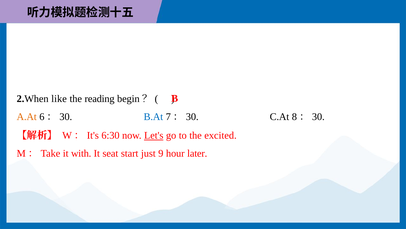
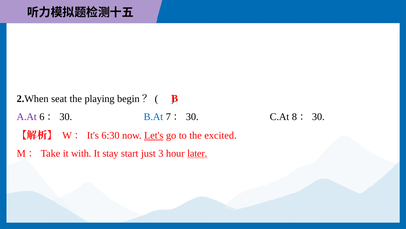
like: like -> seat (59, 99)
reading: reading -> playing (100, 99)
A.At colour: orange -> purple (27, 116)
seat: seat -> stay (110, 153)
9: 9 -> 3 (161, 153)
later underline: none -> present (197, 153)
